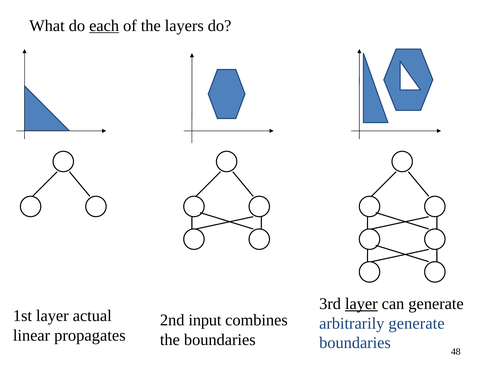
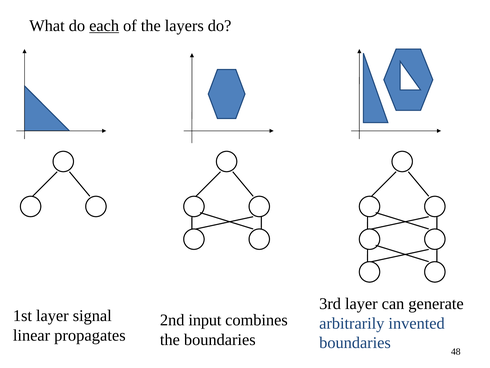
layer underline: present -> none (361, 303)
actual: actual -> signal (92, 316)
arbitrarily generate: generate -> invented (417, 323)
